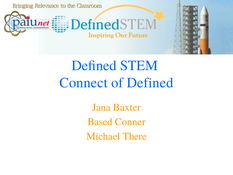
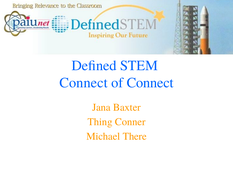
of Defined: Defined -> Connect (150, 83)
Based: Based -> Thing (100, 122)
